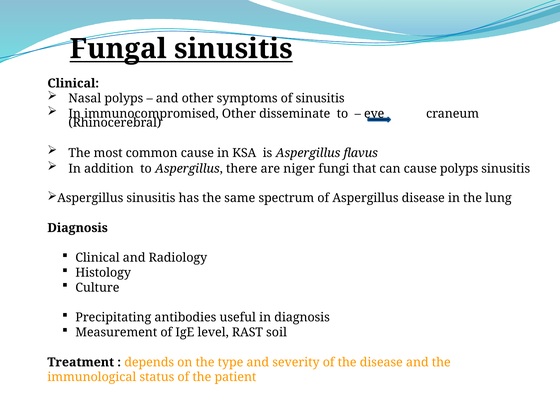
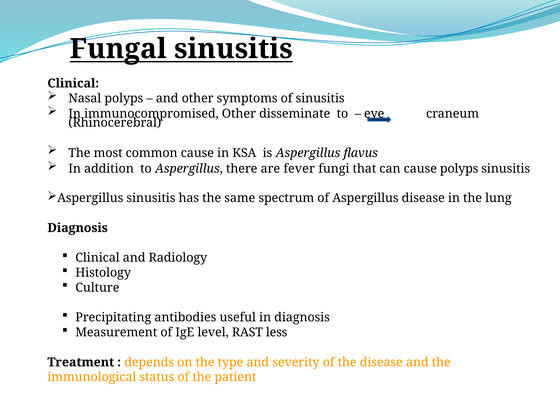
niger: niger -> fever (299, 169)
soil: soil -> less (277, 332)
